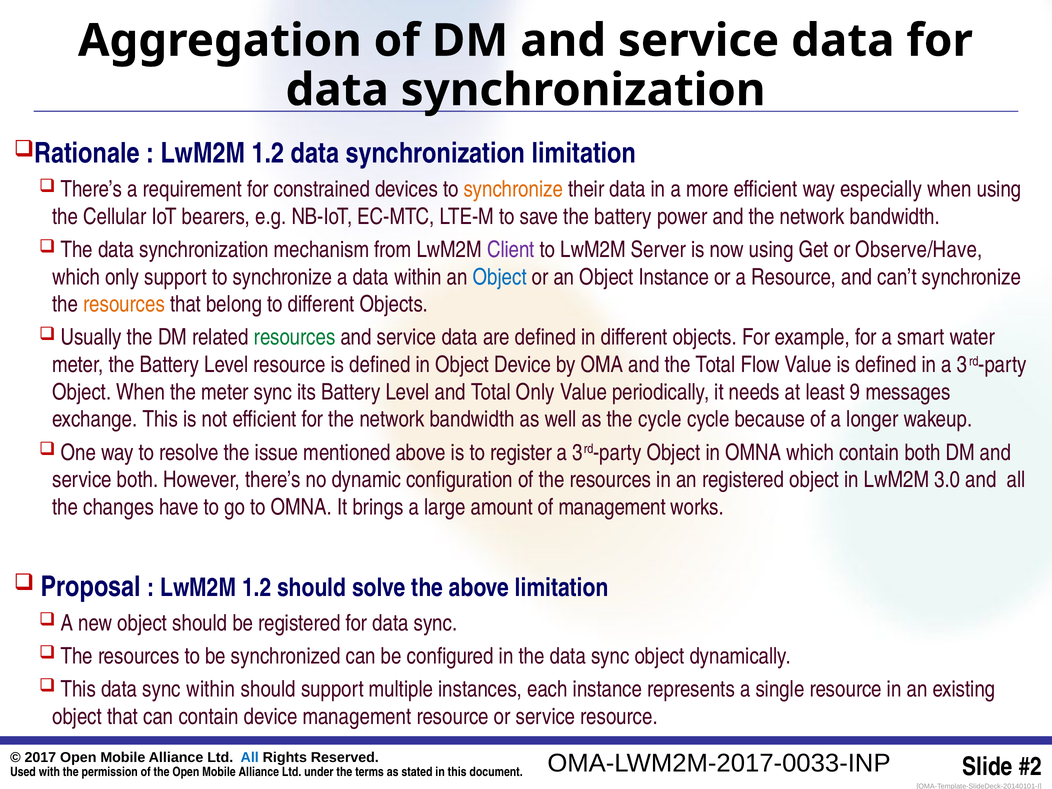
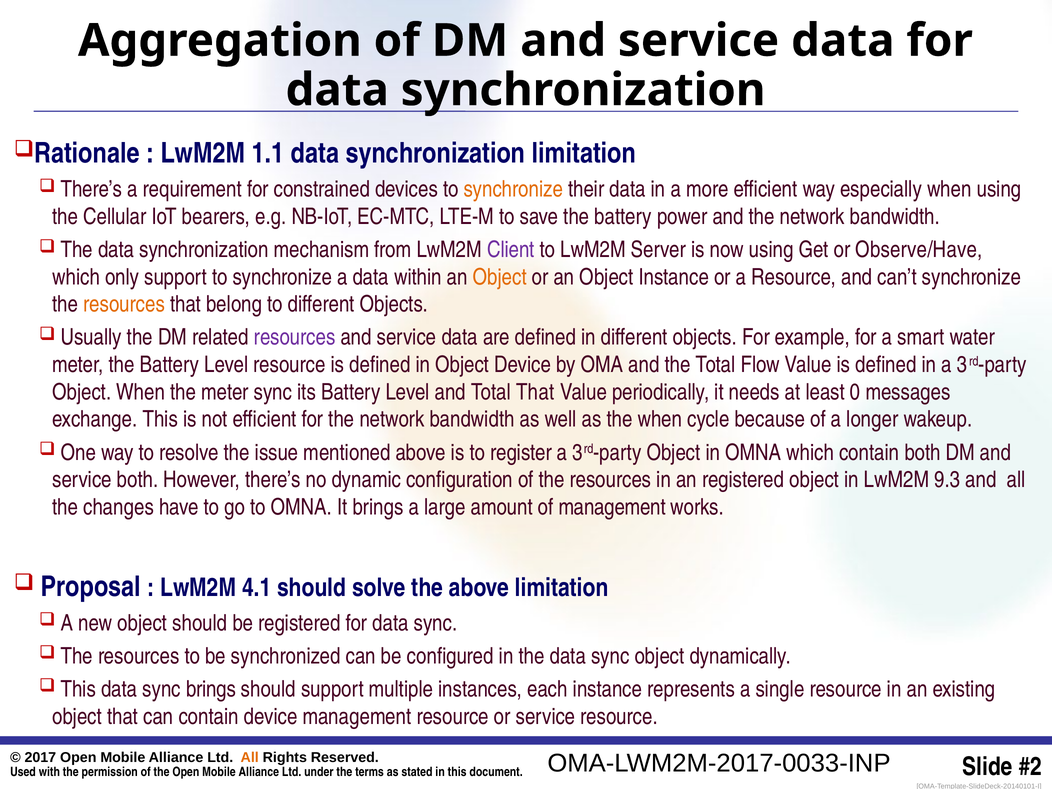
1.2: 1.2 -> 1.1 (268, 153)
Object colour: blue -> orange (500, 277)
resources colour: green -> purple (295, 337)
Total Only: Only -> That (535, 392)
9: 9 -> 0 (855, 392)
the cycle: cycle -> when (660, 420)
3.0: 3.0 -> 9.3 (947, 480)
1.2: 1.2 -> 4.1 (257, 588)
sync within: within -> brings (211, 689)
All colour: blue -> orange (250, 757)
